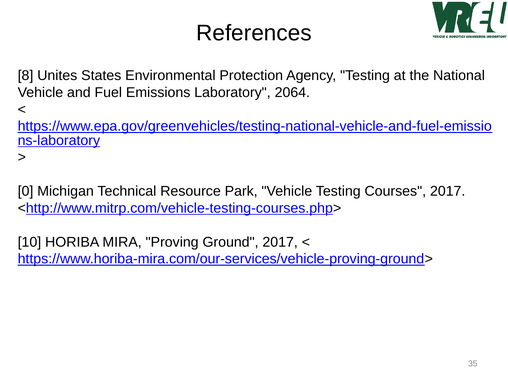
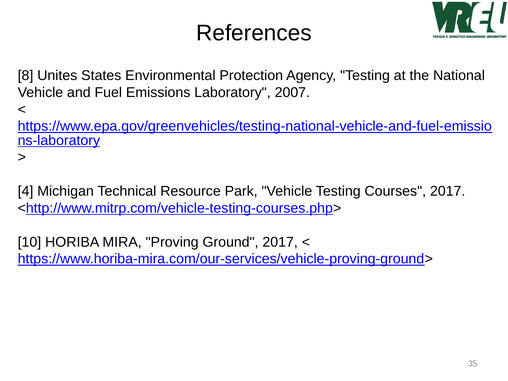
2064: 2064 -> 2007 (292, 92)
0: 0 -> 4 (26, 191)
